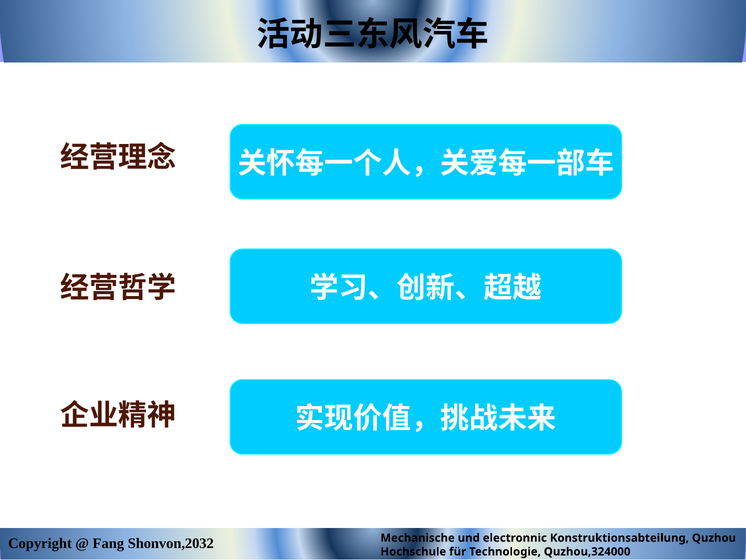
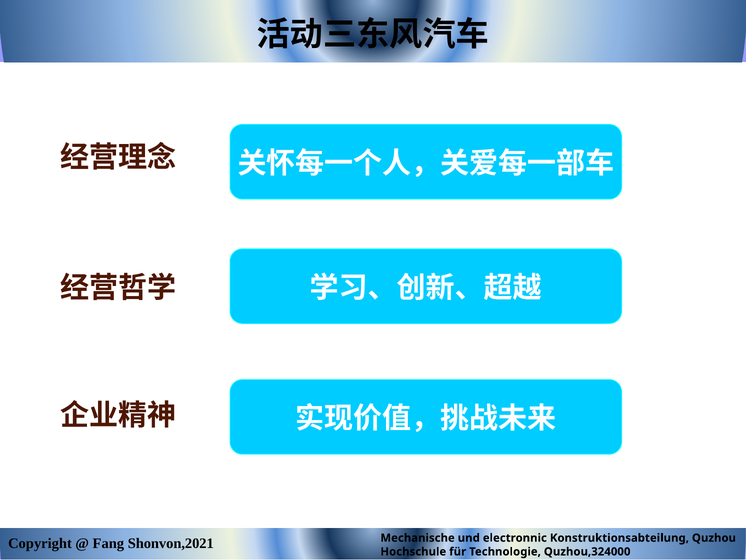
Shonvon,2032: Shonvon,2032 -> Shonvon,2021 (171, 543)
